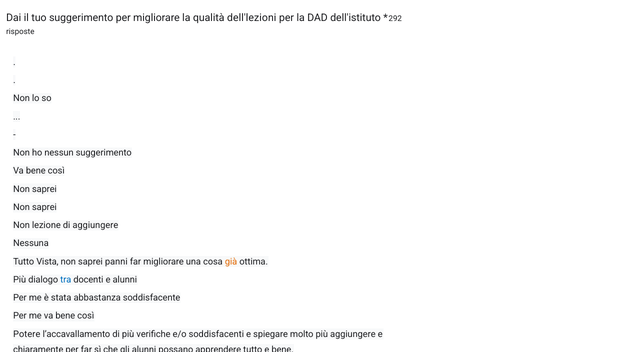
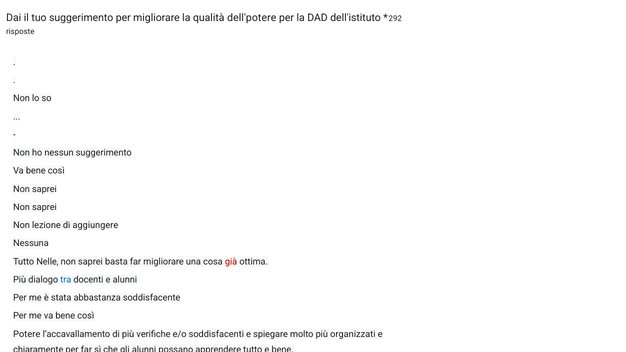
dell'lezioni: dell'lezioni -> dell'potere (252, 18)
Tutto Vista: Vista -> Nelle (47, 262)
saprei panni: panni -> basta (116, 262)
già colour: orange -> red (231, 262)
molto più aggiungere: aggiungere -> organizzati (353, 334)
